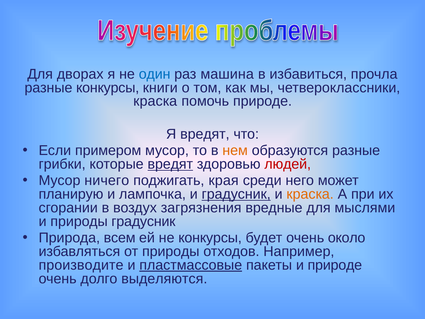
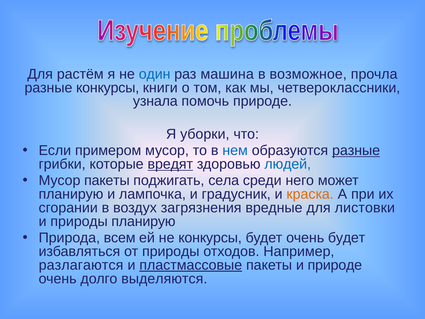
дворах: дворах -> растём (80, 74)
избавиться: избавиться -> возможное (308, 74)
краска: краска -> узнала (155, 101)
Я вредят: вредят -> уборки (205, 134)
нем colour: orange -> blue (235, 150)
разные underline: none -> present (356, 150)
людей colour: red -> blue (288, 164)
Мусор ничего: ничего -> пакеты (107, 180)
края: края -> села (224, 180)
градусник underline: present -> none (236, 194)
мыслями: мыслями -> листовки (365, 208)
природы градусник: градусник -> планирую (143, 221)
очень около: около -> будет (347, 238)
производите: производите -> разлагаются (81, 265)
